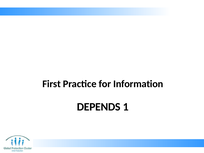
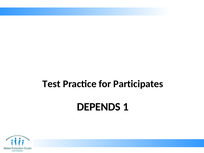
First: First -> Test (51, 84)
Information: Information -> Participates (138, 84)
